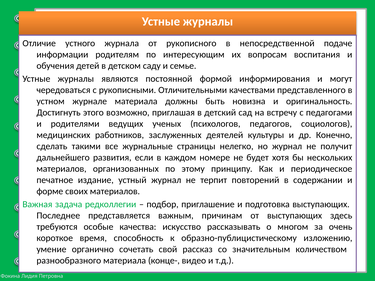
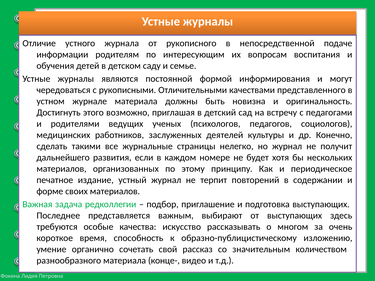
причинам: причинам -> выбирают (222, 216)
